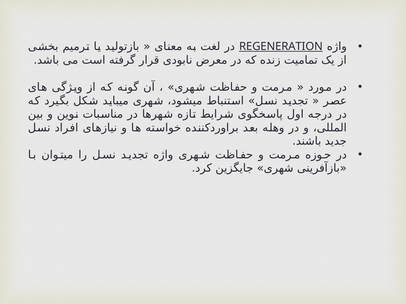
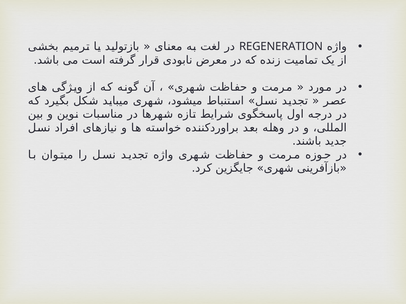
REGENERATION underline: present -> none (281, 47)
